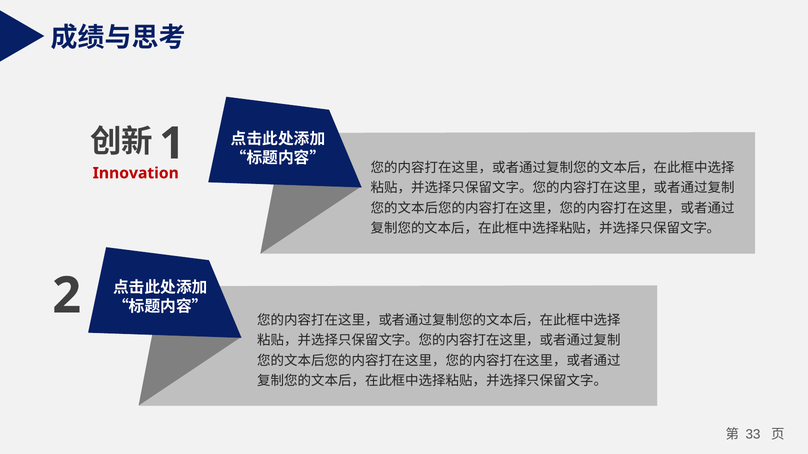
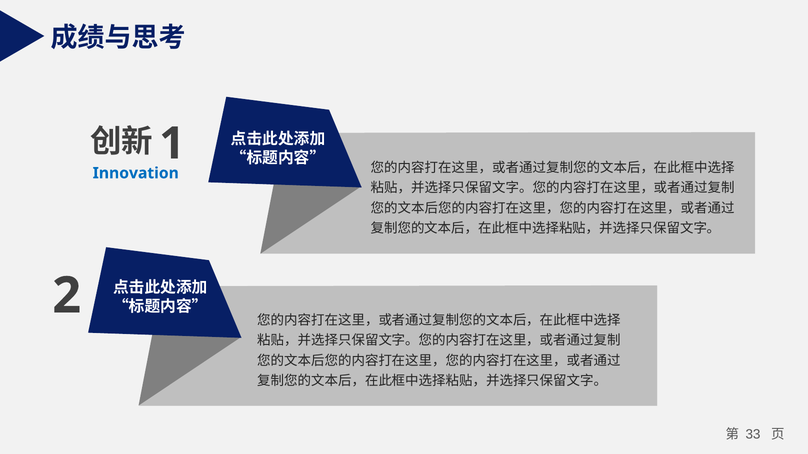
Innovation colour: red -> blue (136, 173)
